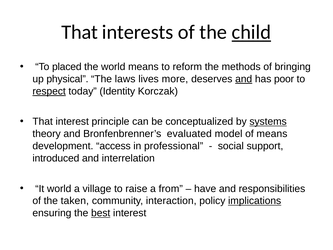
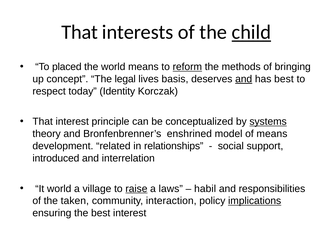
reform underline: none -> present (187, 67)
physical: physical -> concept (67, 79)
laws: laws -> legal (125, 79)
more: more -> basis (175, 79)
has poor: poor -> best (284, 79)
respect underline: present -> none (49, 91)
evaluated: evaluated -> enshrined (189, 134)
access: access -> related (113, 146)
professional: professional -> relationships (174, 146)
raise underline: none -> present (136, 188)
from: from -> laws (171, 188)
have: have -> habil (205, 188)
best underline: present -> none (101, 213)
